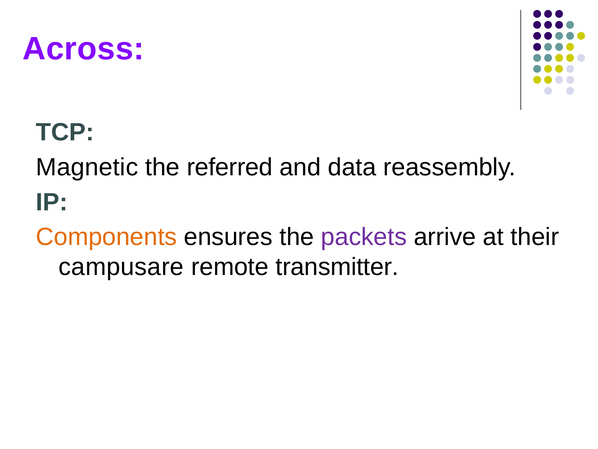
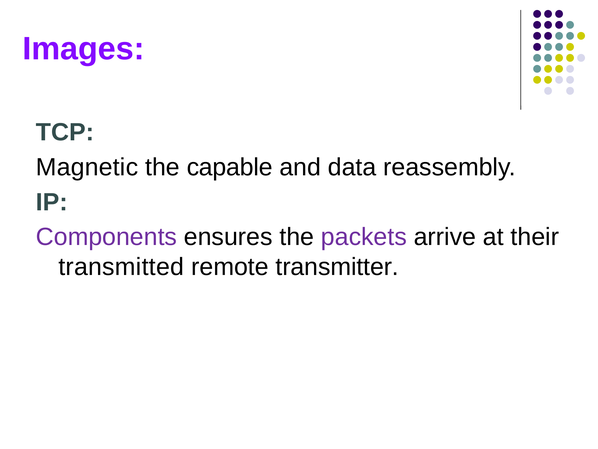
Across: Across -> Images (84, 49)
referred: referred -> capable (230, 167)
Components colour: orange -> purple (106, 237)
campusare: campusare -> transmitted (121, 267)
